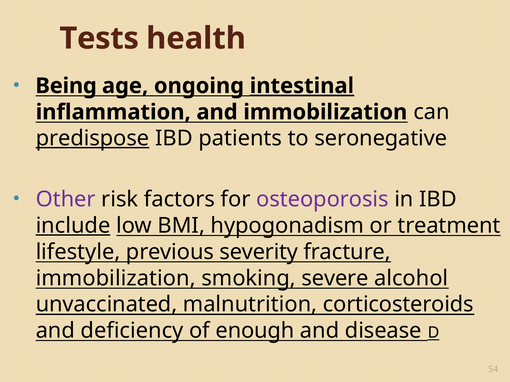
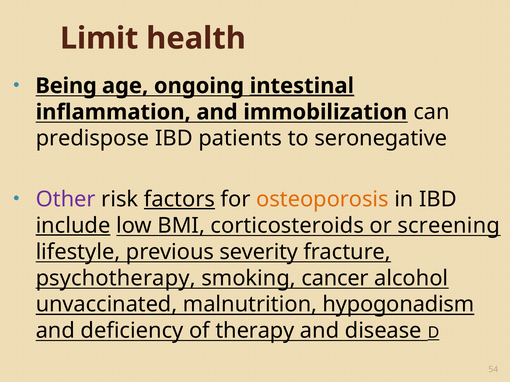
Tests: Tests -> Limit (99, 38)
predispose underline: present -> none (93, 139)
factors underline: none -> present (179, 200)
osteoporosis colour: purple -> orange (322, 200)
hypogonadism: hypogonadism -> corticosteroids (287, 226)
treatment: treatment -> screening (449, 226)
immobilization: immobilization -> psychotherapy (116, 278)
severe: severe -> cancer (335, 278)
corticosteroids: corticosteroids -> hypogonadism (398, 305)
enough: enough -> therapy (255, 331)
